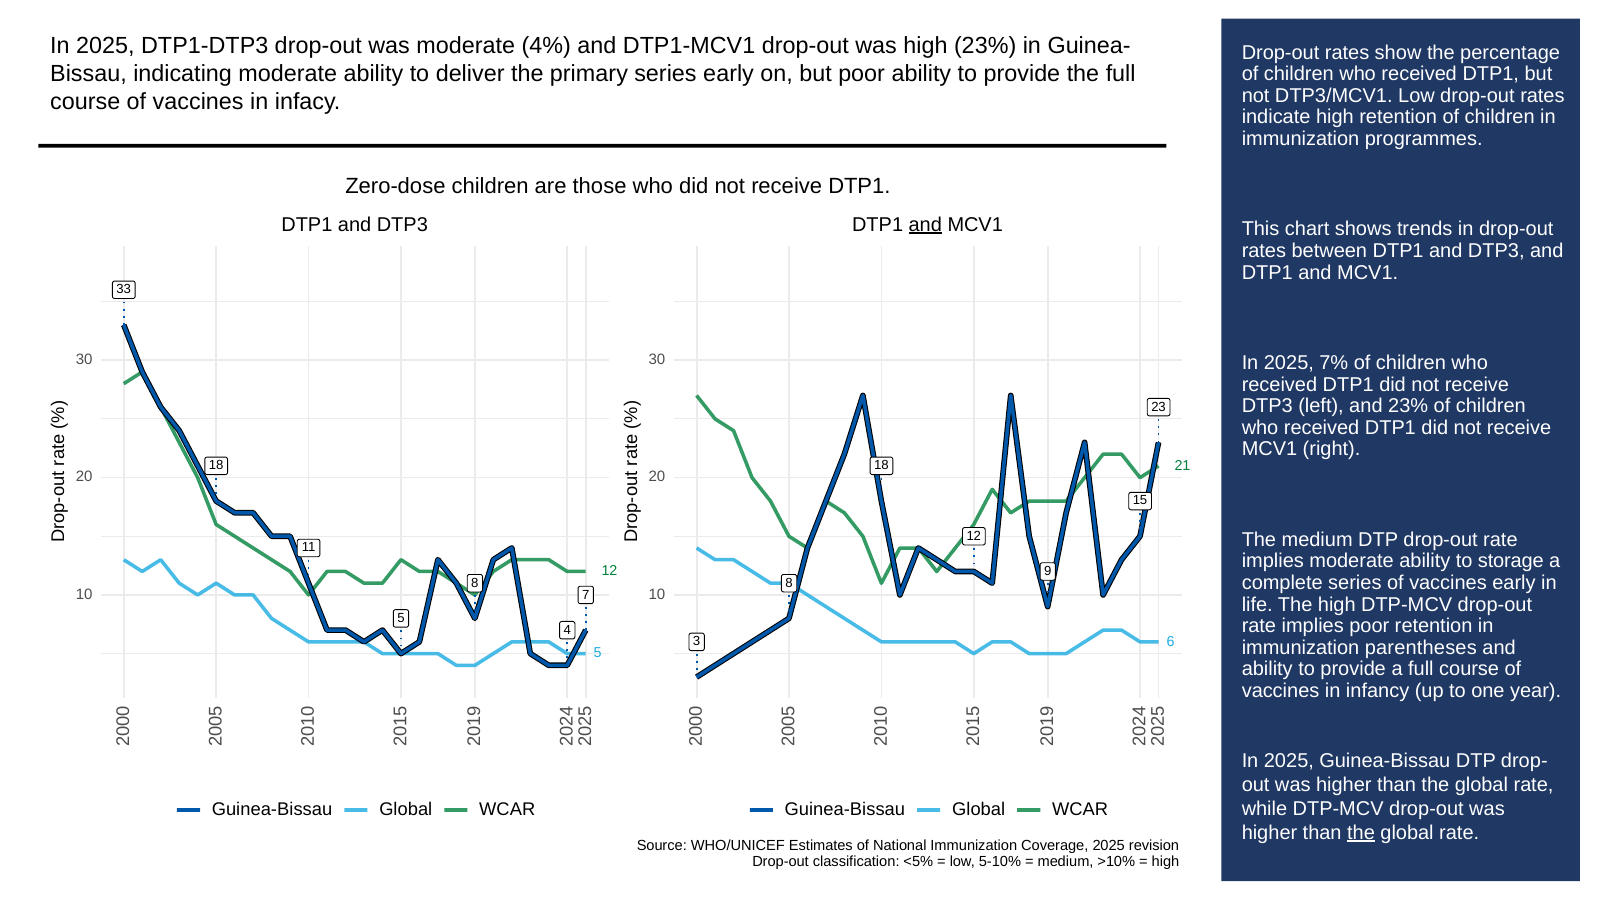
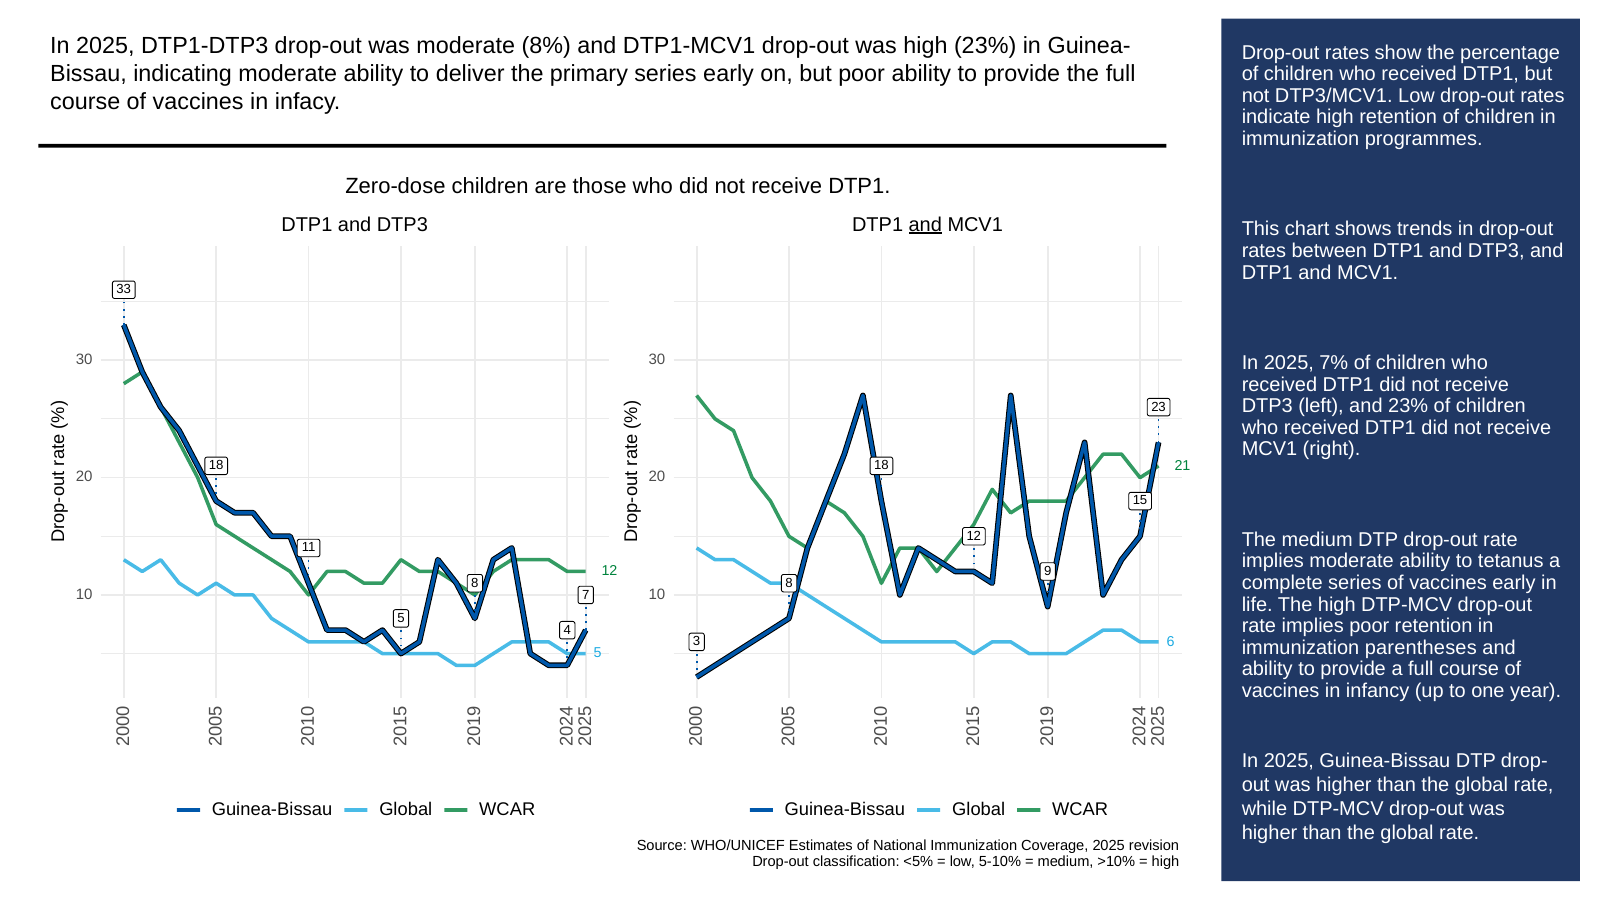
4%: 4% -> 8% (546, 46)
storage: storage -> tetanus (1511, 561)
the underline: present -> none (1361, 832)
